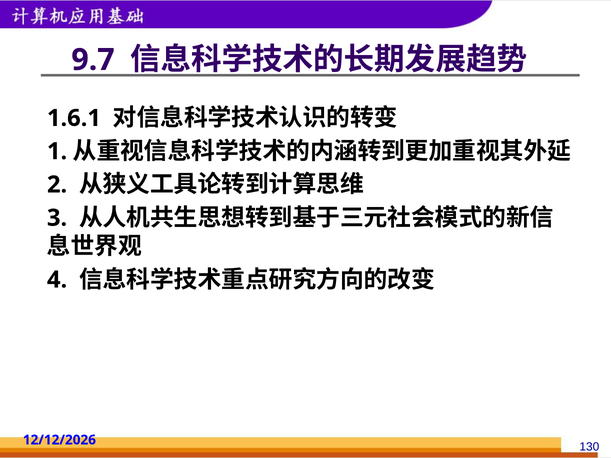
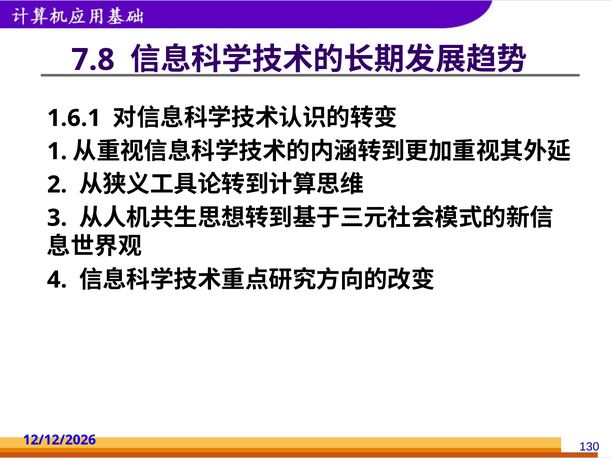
9.7: 9.7 -> 7.8 (93, 60)
